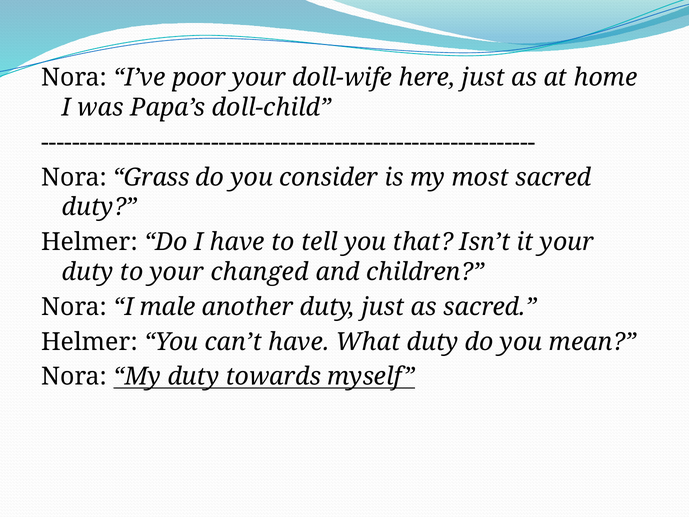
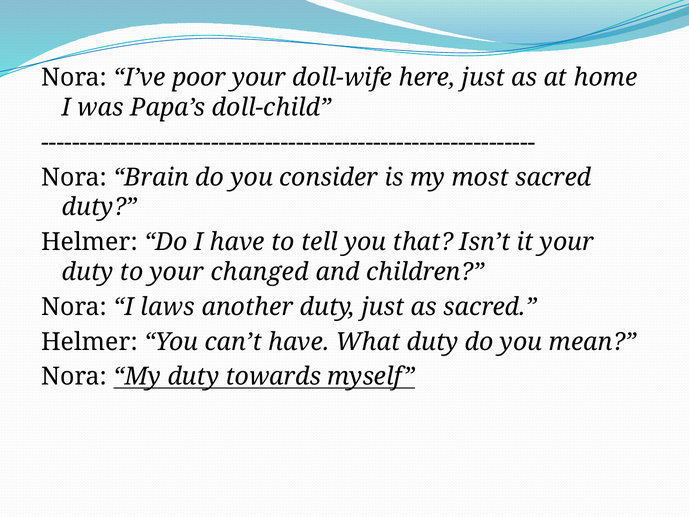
Grass: Grass -> Brain (151, 177)
male: male -> laws (168, 307)
